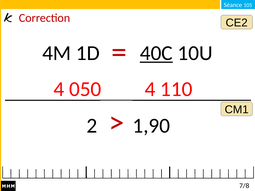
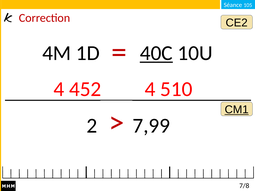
050: 050 -> 452 (85, 89)
110: 110 -> 510 (176, 89)
CM1 underline: none -> present (237, 110)
1,90: 1,90 -> 7,99 (151, 126)
